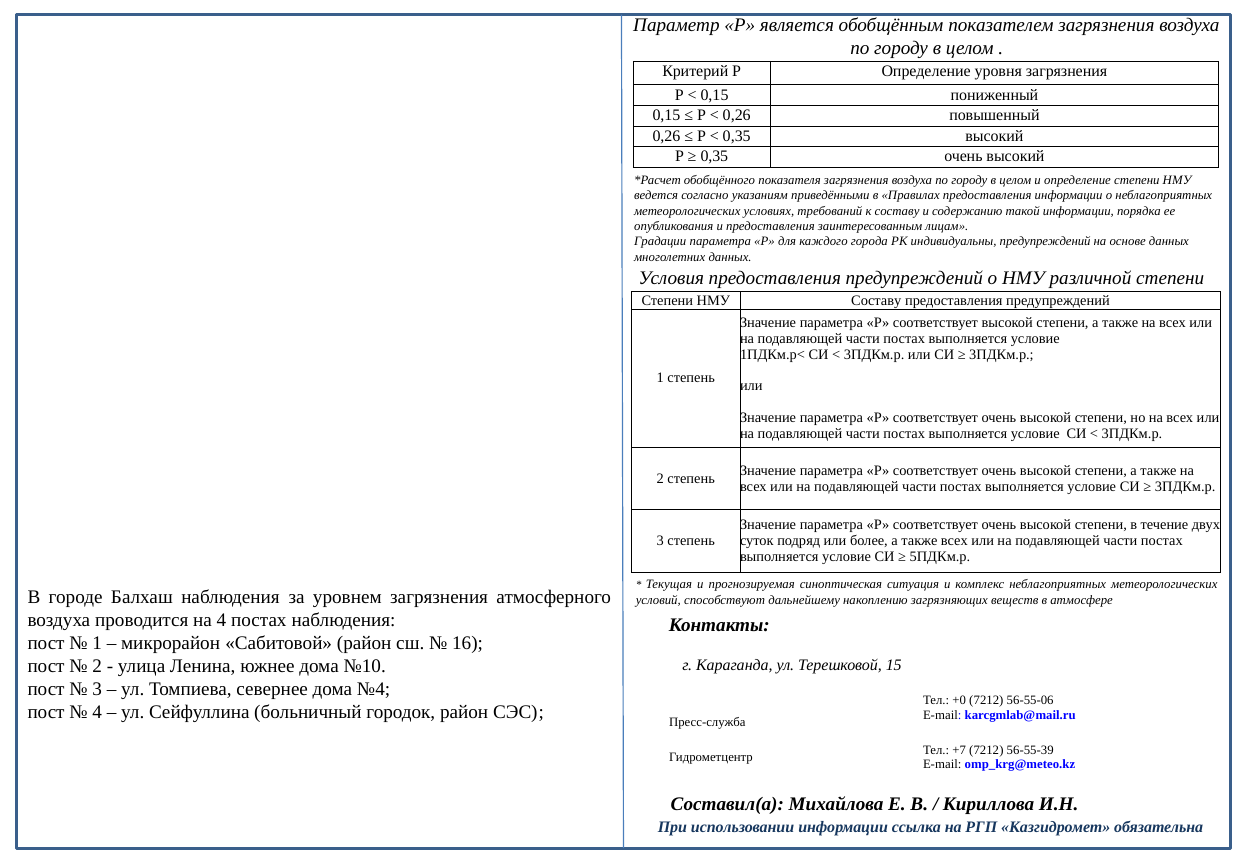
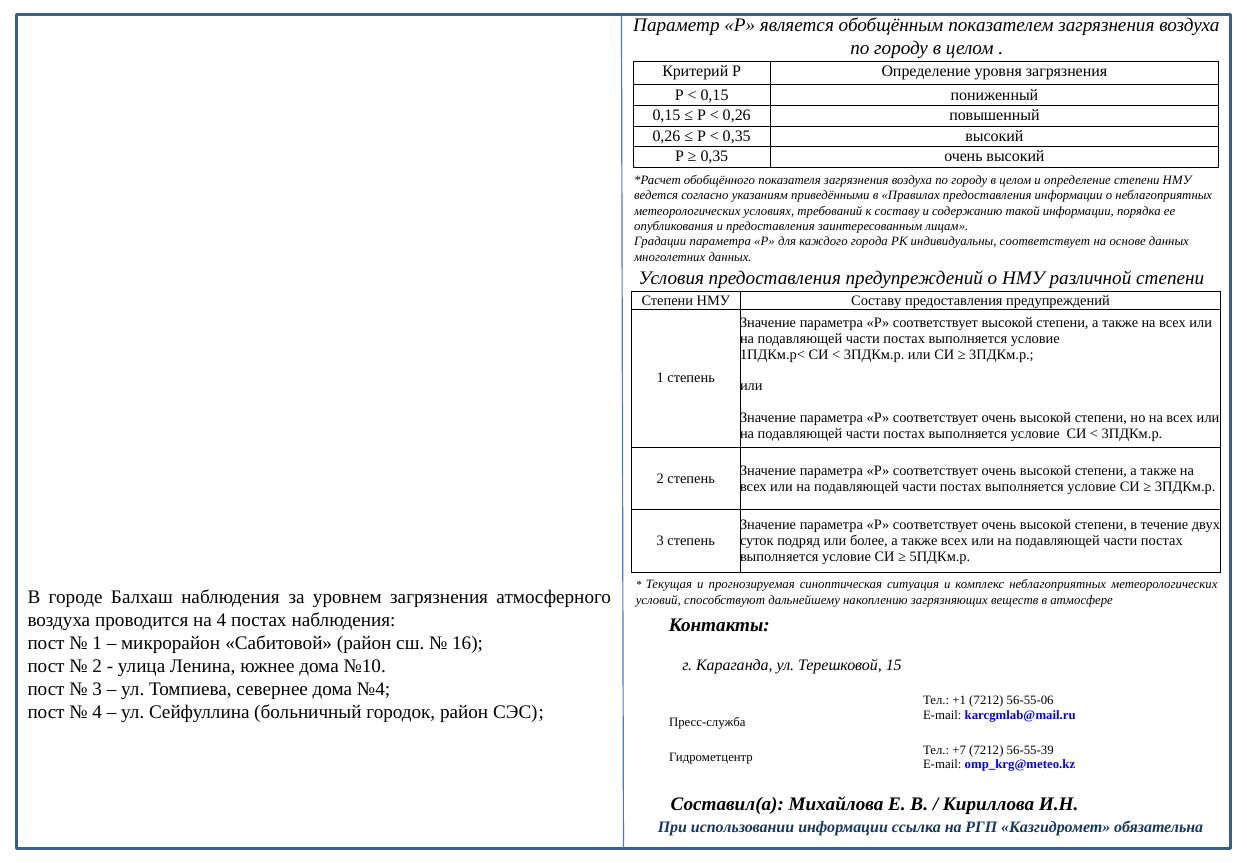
индивидуальны предупреждений: предупреждений -> соответствует (1045, 242)
+0: +0 -> +1 (959, 701)
